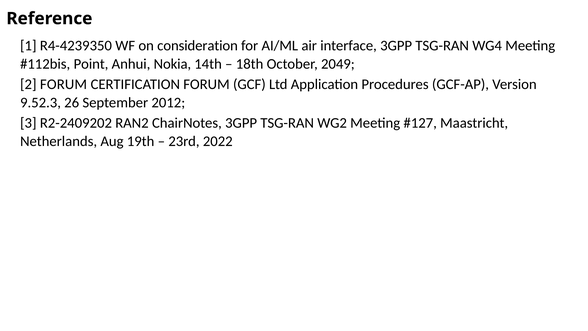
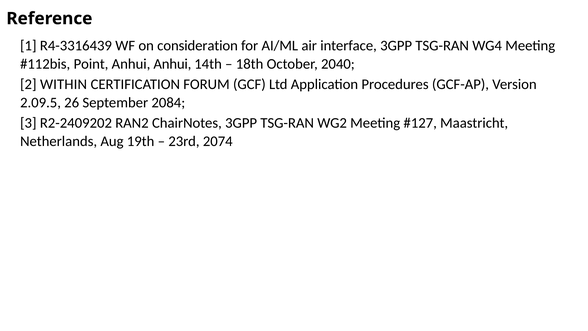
R4-4239350: R4-4239350 -> R4-3316439 (76, 46)
Anhui Nokia: Nokia -> Anhui (172, 64)
2049: 2049 -> 2040 (338, 64)
2 FORUM: FORUM -> WITHIN (64, 84)
9.52.3: 9.52.3 -> 2.09.5 (41, 103)
2012: 2012 -> 2084 (168, 103)
2022: 2022 -> 2074 (218, 141)
